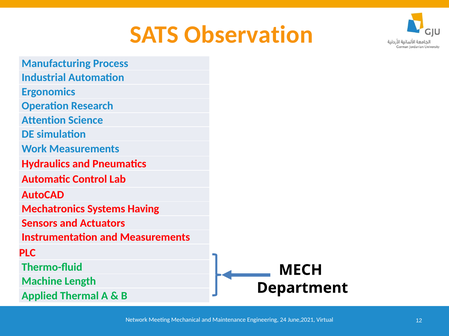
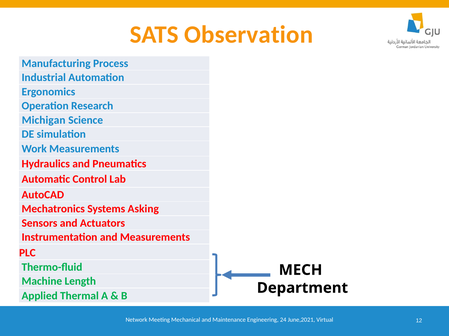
Attention: Attention -> Michigan (44, 120)
Having: Having -> Asking (143, 209)
